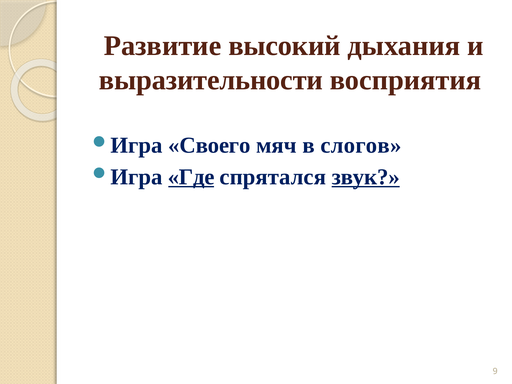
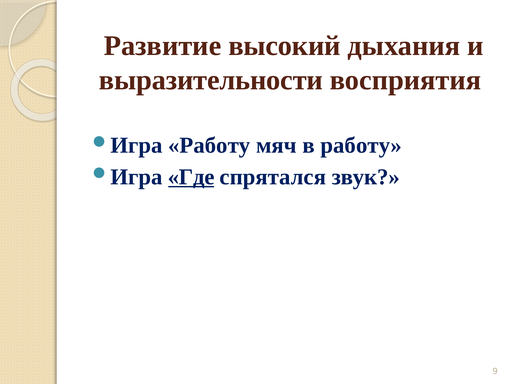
Своего: Своего -> Работу (209, 145)
в слогов: слогов -> работу (361, 145)
звук underline: present -> none (366, 177)
